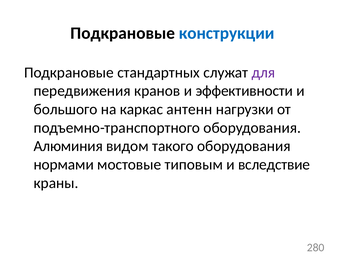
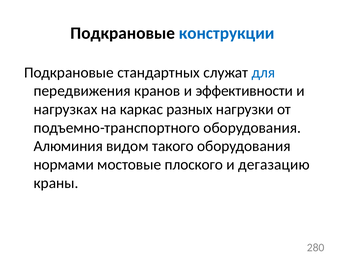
для colour: purple -> blue (263, 72)
большого: большого -> нагрузках (66, 109)
антенн: антенн -> разных (190, 109)
типовым: типовым -> плоского (194, 164)
вследствие: вследствие -> дегазацию (274, 164)
